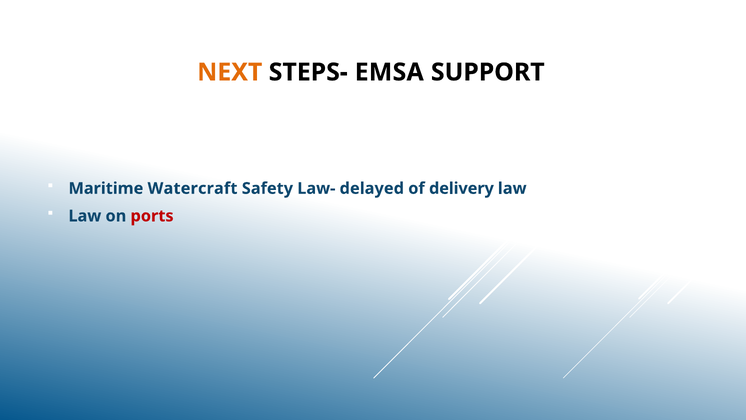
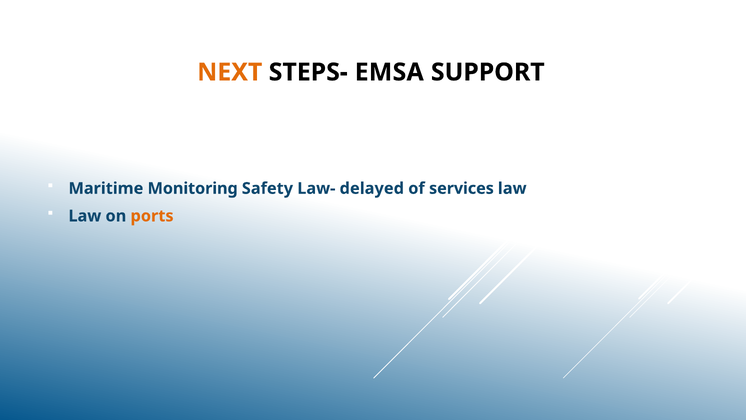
Watercraft: Watercraft -> Monitoring (193, 188)
delivery: delivery -> services (461, 188)
ports colour: red -> orange (152, 216)
